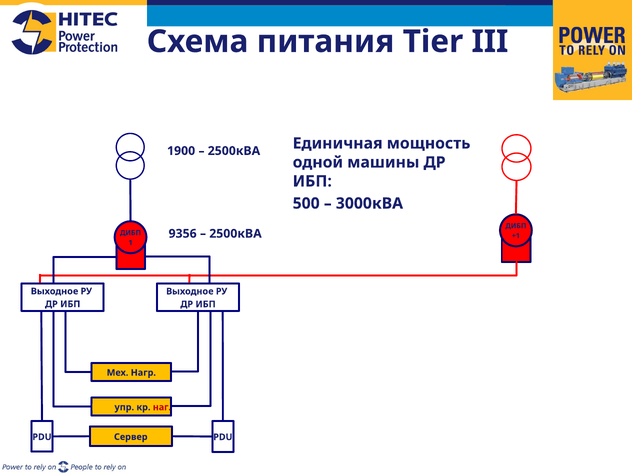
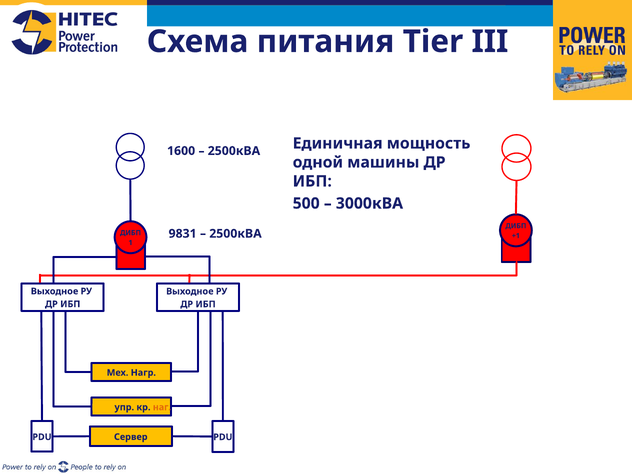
1900: 1900 -> 1600 (181, 151)
9356: 9356 -> 9831 (183, 234)
наг colour: red -> orange (162, 407)
